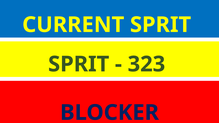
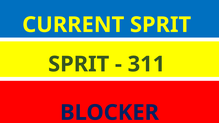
323: 323 -> 311 (146, 64)
